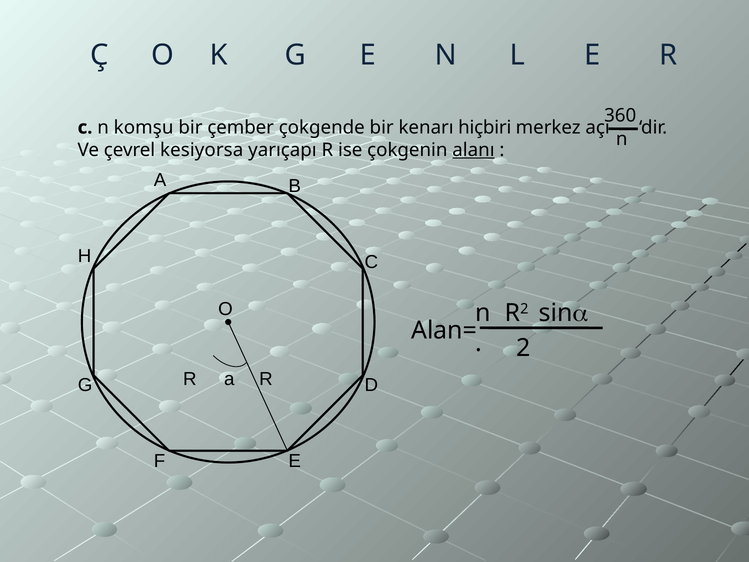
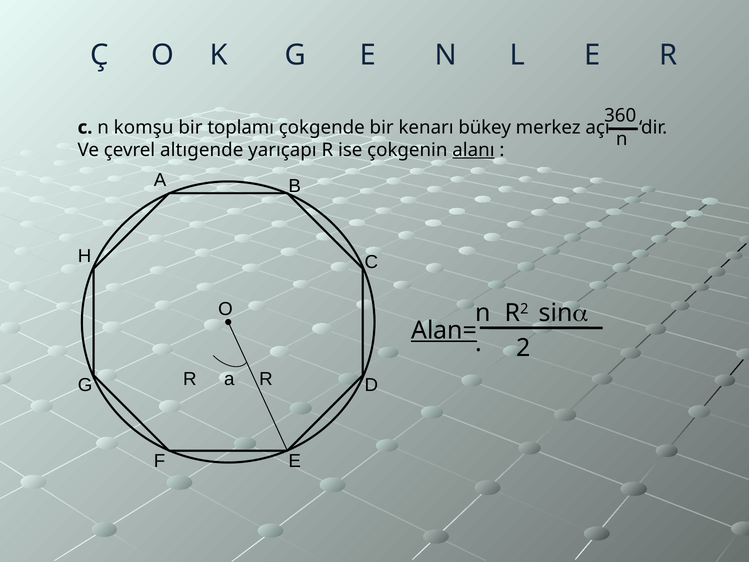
çember: çember -> toplamı (241, 127)
hiçbiri: hiçbiri -> bükey (485, 127)
kesiyorsa: kesiyorsa -> altıgende (202, 150)
Alan= underline: none -> present (444, 331)
